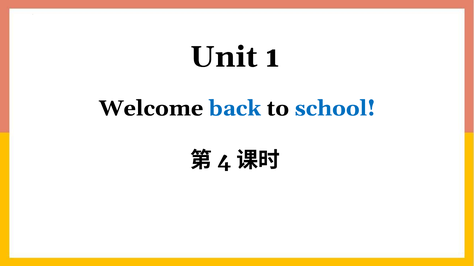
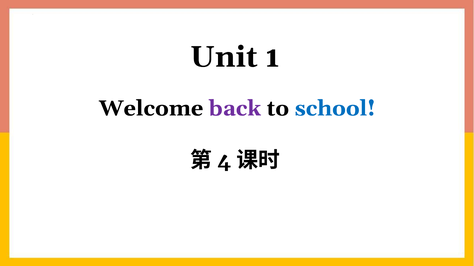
back colour: blue -> purple (235, 109)
